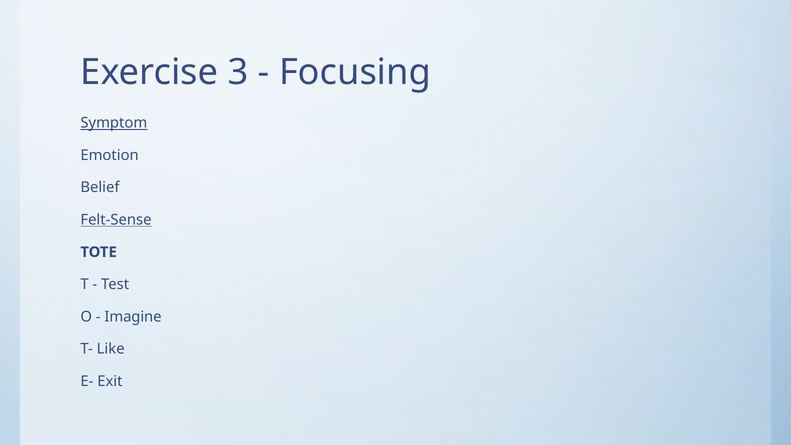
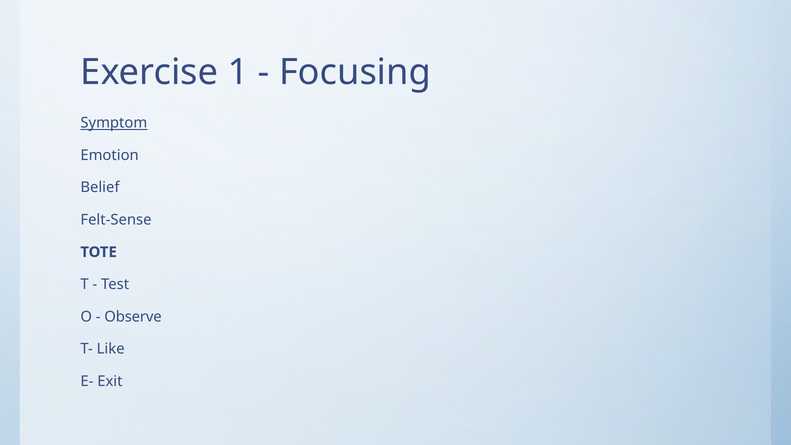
3: 3 -> 1 (238, 72)
Felt-Sense underline: present -> none (116, 220)
Imagine: Imagine -> Observe (133, 317)
